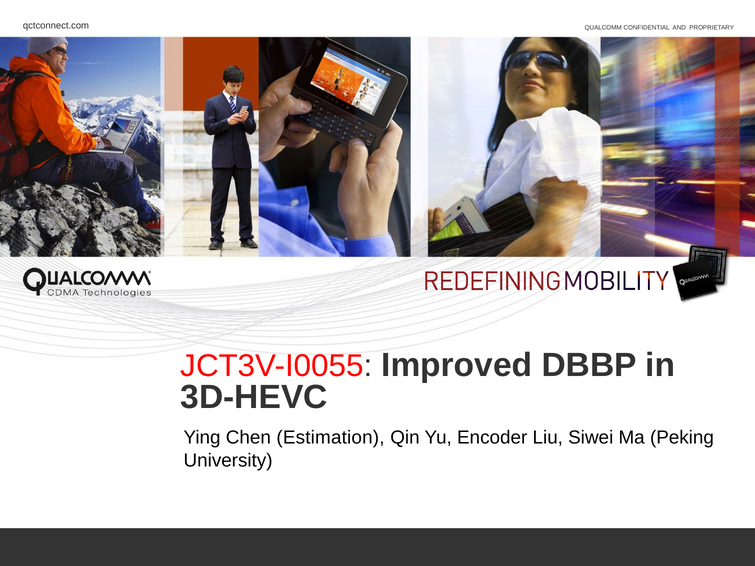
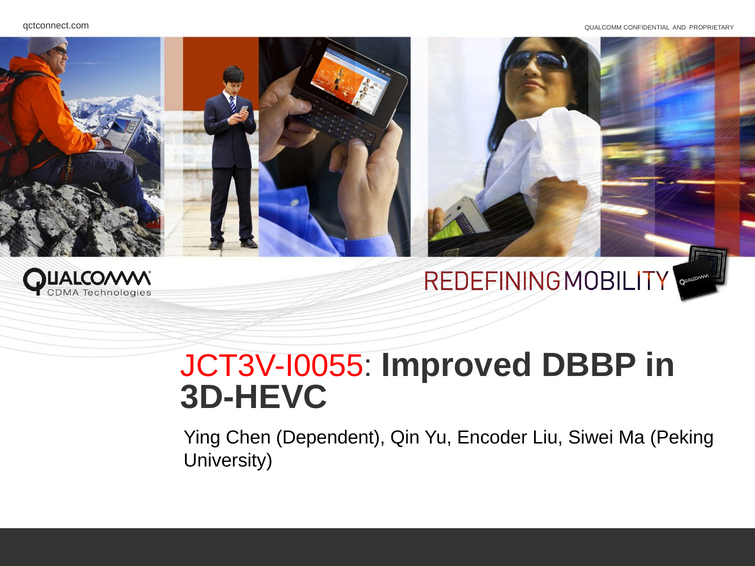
Estimation: Estimation -> Dependent (331, 438)
